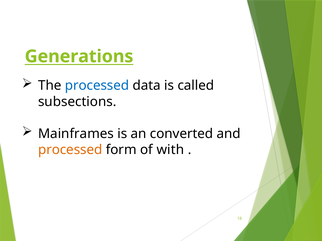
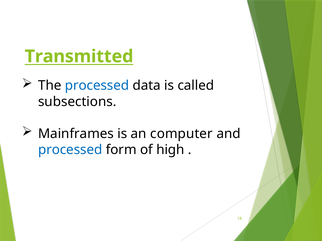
Generations: Generations -> Transmitted (79, 57)
converted: converted -> computer (181, 134)
processed colour: orange -> blue (70, 150)
with: with -> high (170, 150)
